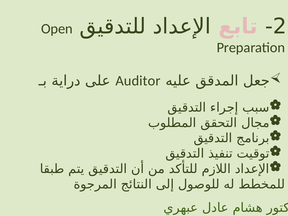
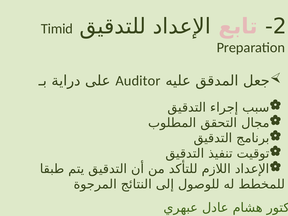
Open: Open -> Timid (57, 29)
